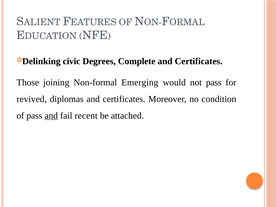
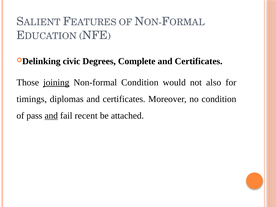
joining underline: none -> present (56, 83)
Non-formal Emerging: Emerging -> Condition (140, 83)
not pass: pass -> also (214, 83)
revived: revived -> timings (32, 99)
